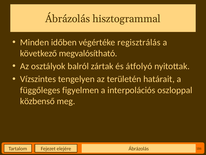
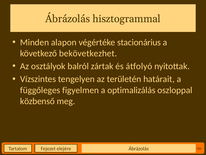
időben: időben -> alapon (64, 42)
regisztrálás: regisztrálás -> stacionárius (139, 42)
megvalósítható: megvalósítható -> bekövetkezhet (88, 53)
interpolációs: interpolációs -> optimalizálás (131, 90)
